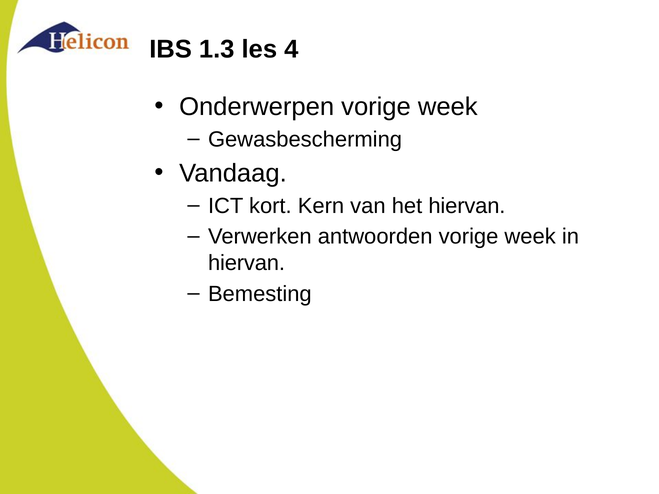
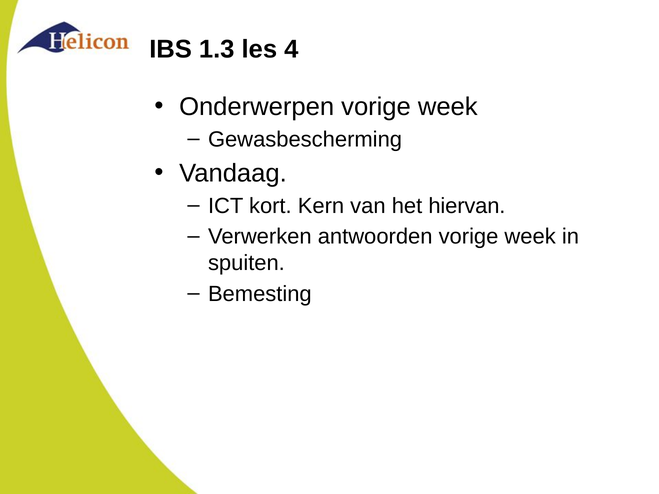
hiervan: hiervan -> spuiten (246, 263)
